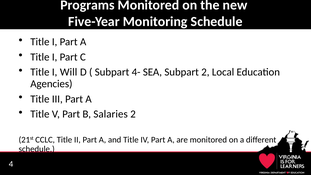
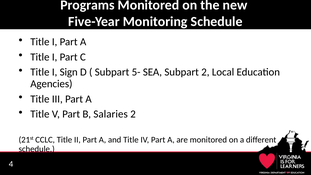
Will: Will -> Sign (69, 72)
4-: 4- -> 5- (136, 72)
